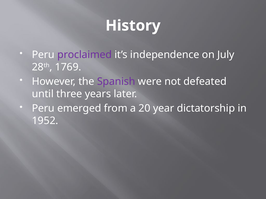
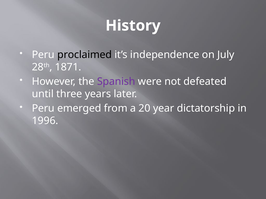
proclaimed colour: purple -> black (85, 55)
1769: 1769 -> 1871 (68, 67)
1952: 1952 -> 1996 (45, 121)
